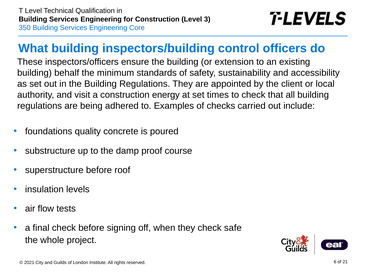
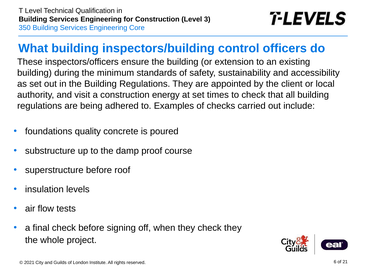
behalf: behalf -> during (67, 73)
check safe: safe -> they (233, 228)
